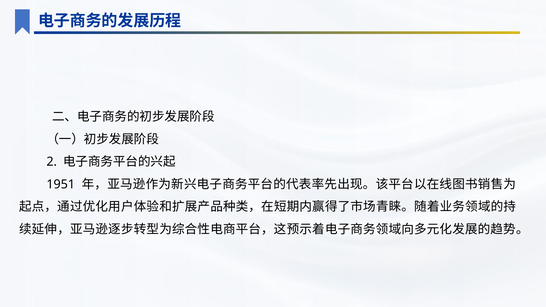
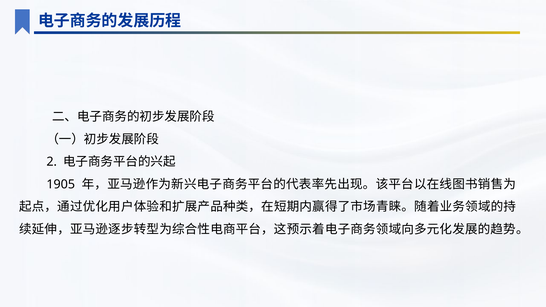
1951: 1951 -> 1905 (61, 184)
